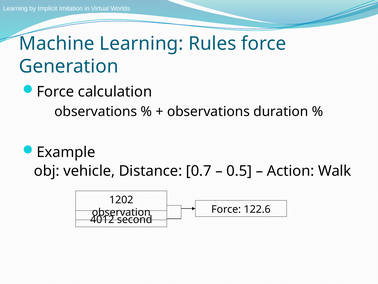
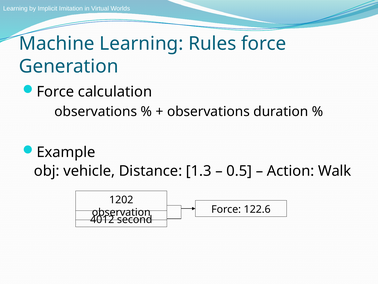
0.7: 0.7 -> 1.3 (199, 171)
